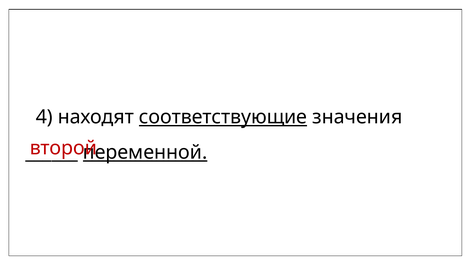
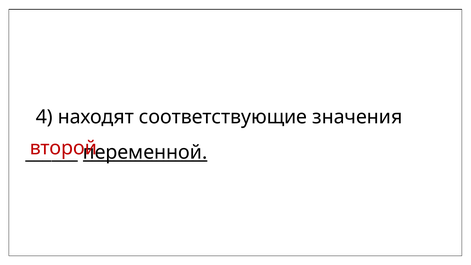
соответствующие underline: present -> none (223, 117)
